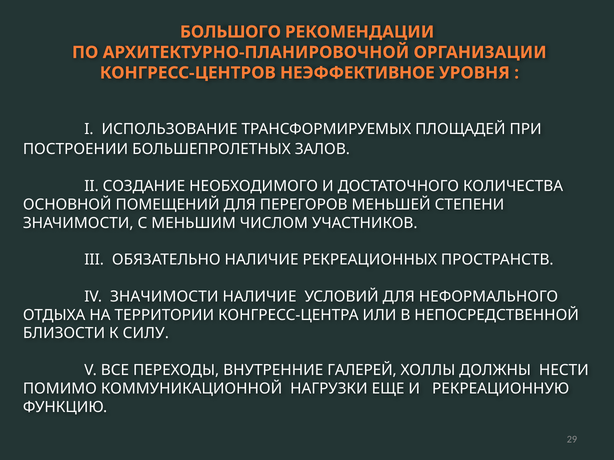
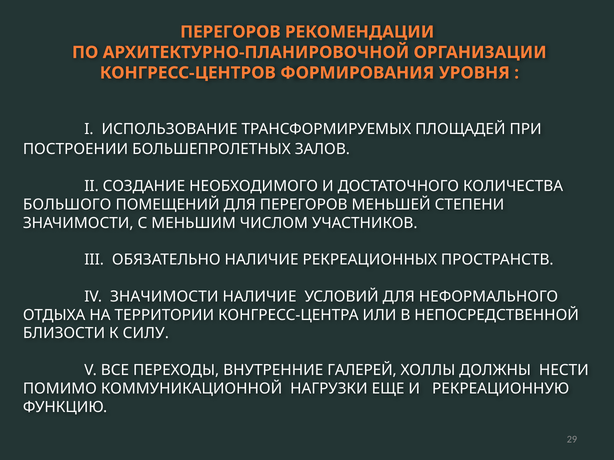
БОЛЬШОГО: БОЛЬШОГО -> ПЕРЕГОРОВ (230, 32)
НЕЭФФЕКТИВНОЕ: НЕЭФФЕКТИВНОЕ -> ФОРМИРОВАНИЯ (357, 73)
ОСНОВНОЙ: ОСНОВНОЙ -> БОЛЬШОГО (67, 205)
